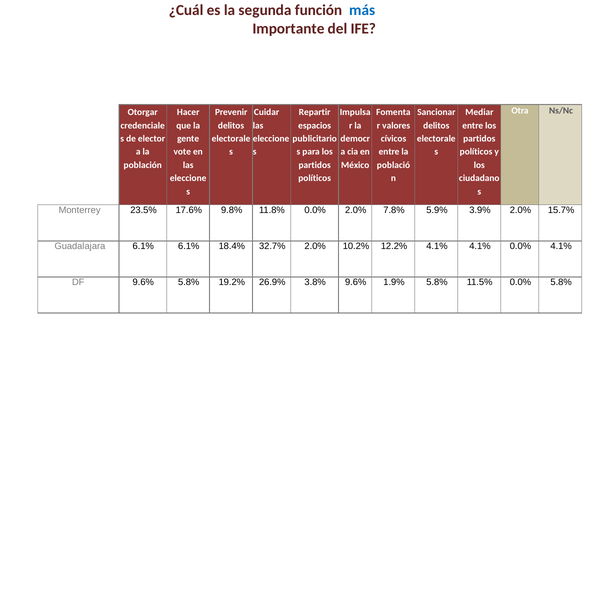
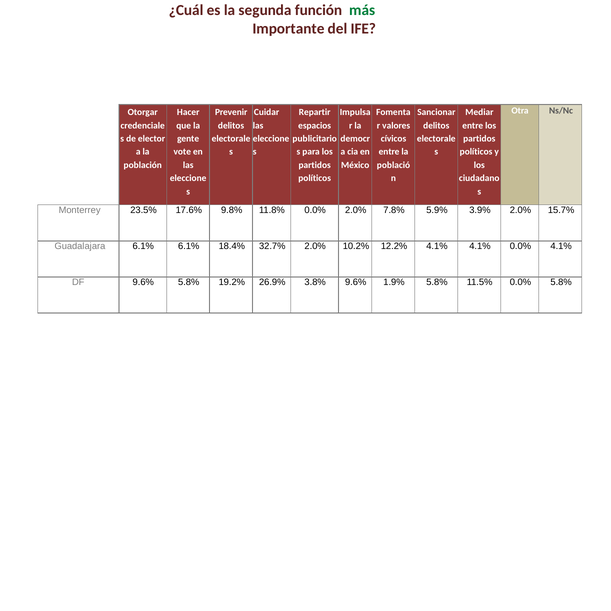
más colour: blue -> green (362, 10)
